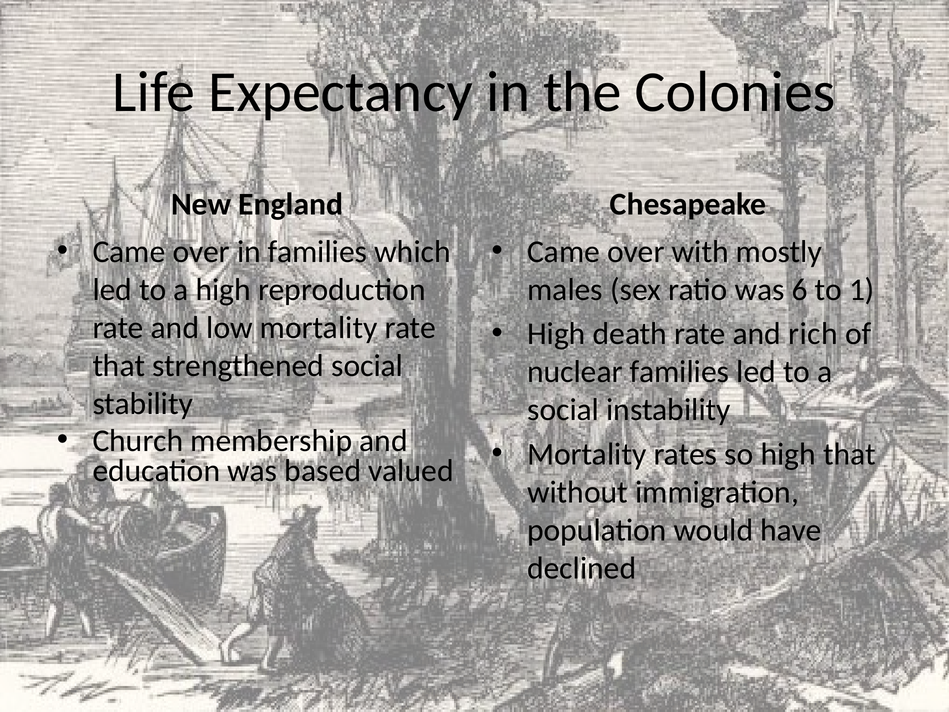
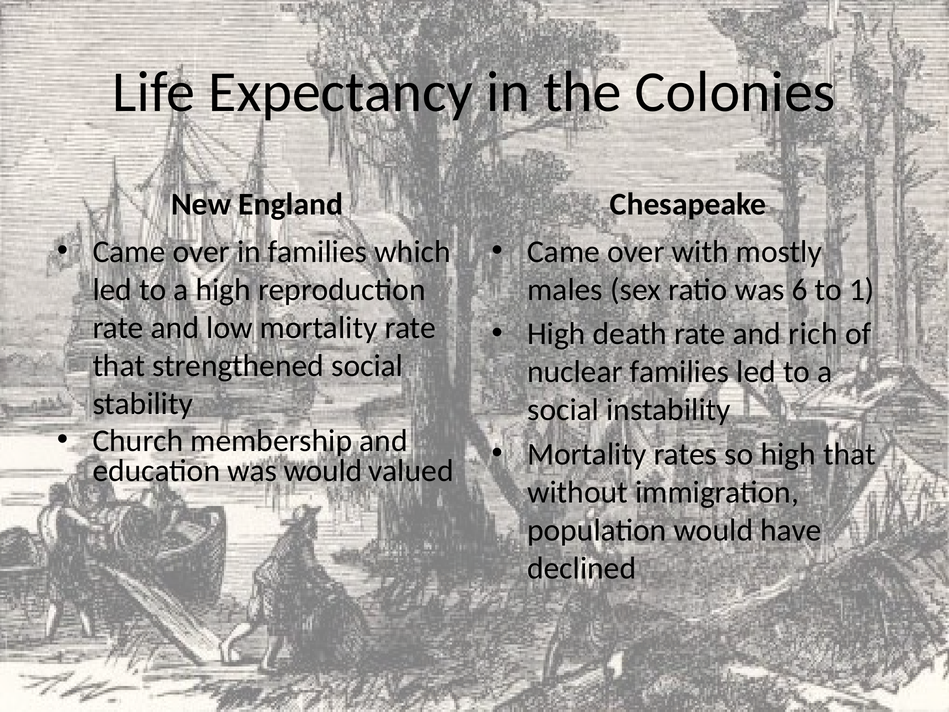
was based: based -> would (323, 471)
